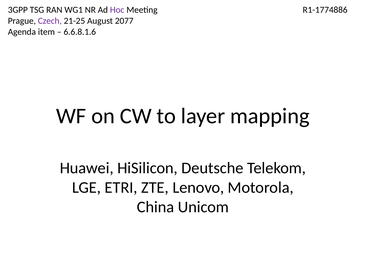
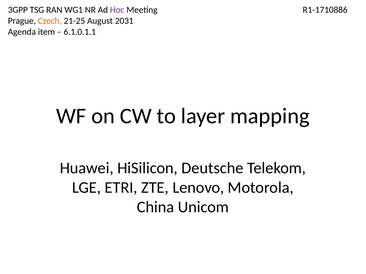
R1-1774886: R1-1774886 -> R1-1710886 (325, 10)
Czech colour: purple -> orange (50, 21)
2077: 2077 -> 2031 (124, 21)
6.6.8.1.6: 6.6.8.1.6 -> 6.1.0.1.1 (80, 32)
